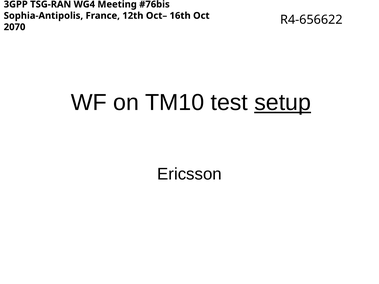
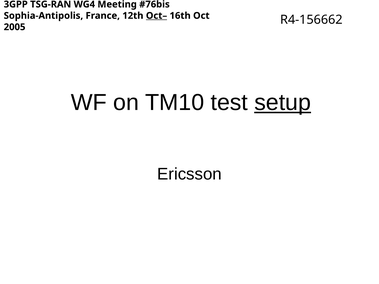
Oct– underline: none -> present (157, 16)
R4-656622: R4-656622 -> R4-156662 (311, 20)
2070: 2070 -> 2005 (15, 27)
